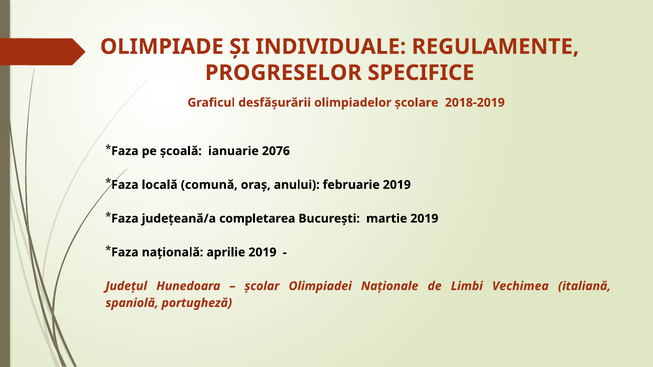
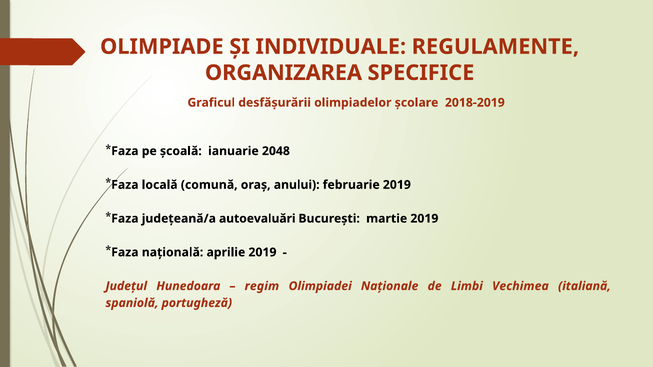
PROGRESELOR: PROGRESELOR -> ORGANIZAREA (283, 73)
2076: 2076 -> 2048 (276, 151)
completarea: completarea -> autoevaluări (257, 219)
școlar: școlar -> regim (262, 286)
